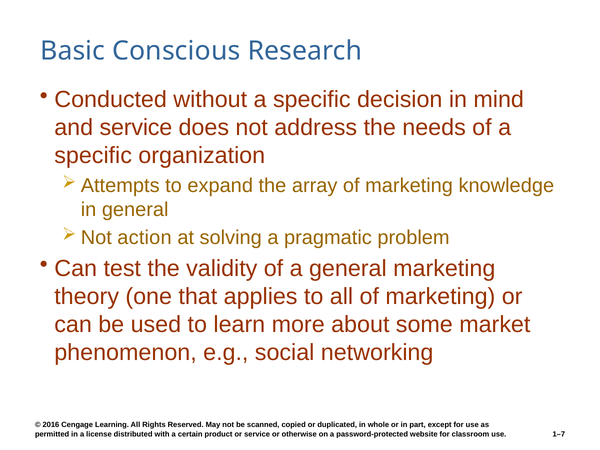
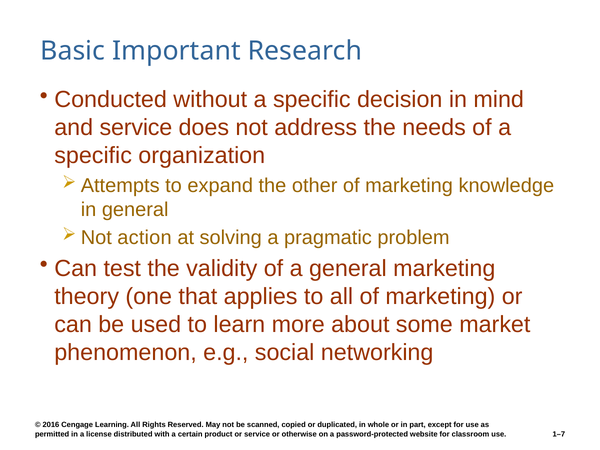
Conscious: Conscious -> Important (176, 51)
array: array -> other (315, 185)
